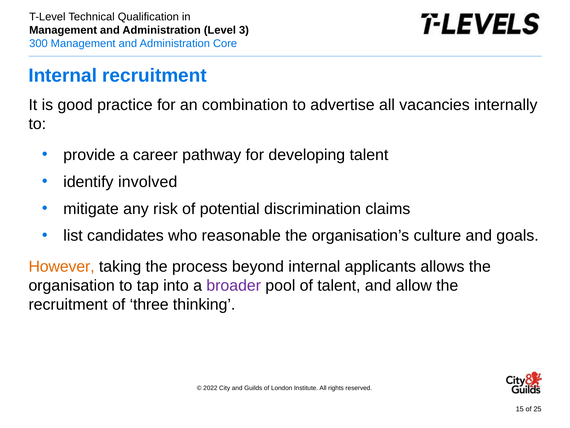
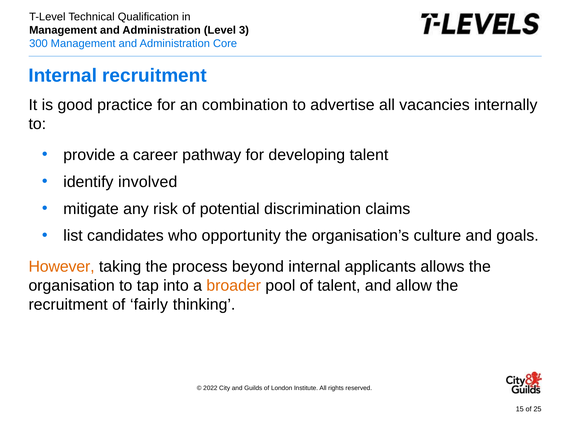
reasonable: reasonable -> opportunity (241, 235)
broader colour: purple -> orange (234, 285)
three: three -> fairly (149, 304)
